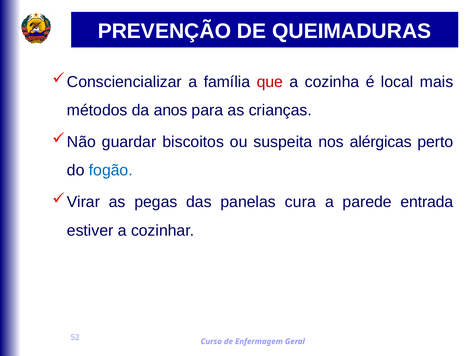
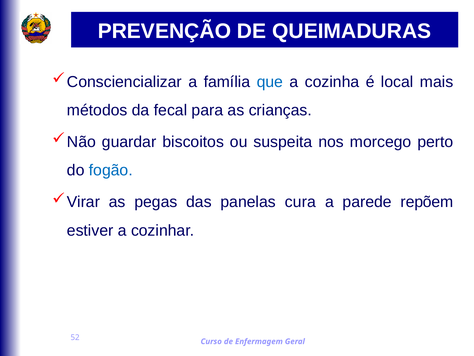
que colour: red -> blue (270, 82)
anos: anos -> fecal (171, 110)
alérgicas: alérgicas -> morcego (381, 142)
entrada: entrada -> repõem (427, 202)
